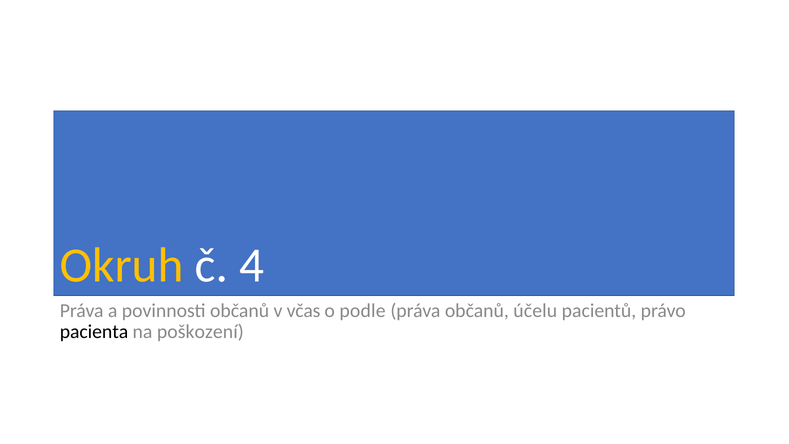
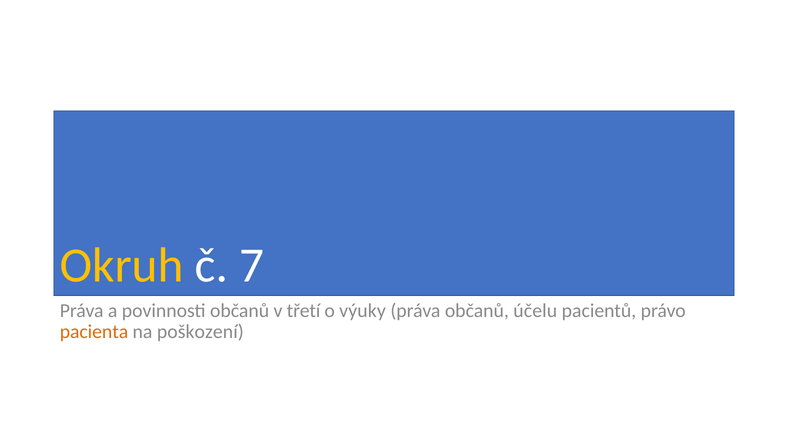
4: 4 -> 7 (252, 265)
včas: včas -> třetí (304, 311)
podle: podle -> výuky (363, 311)
pacienta colour: black -> orange (94, 332)
